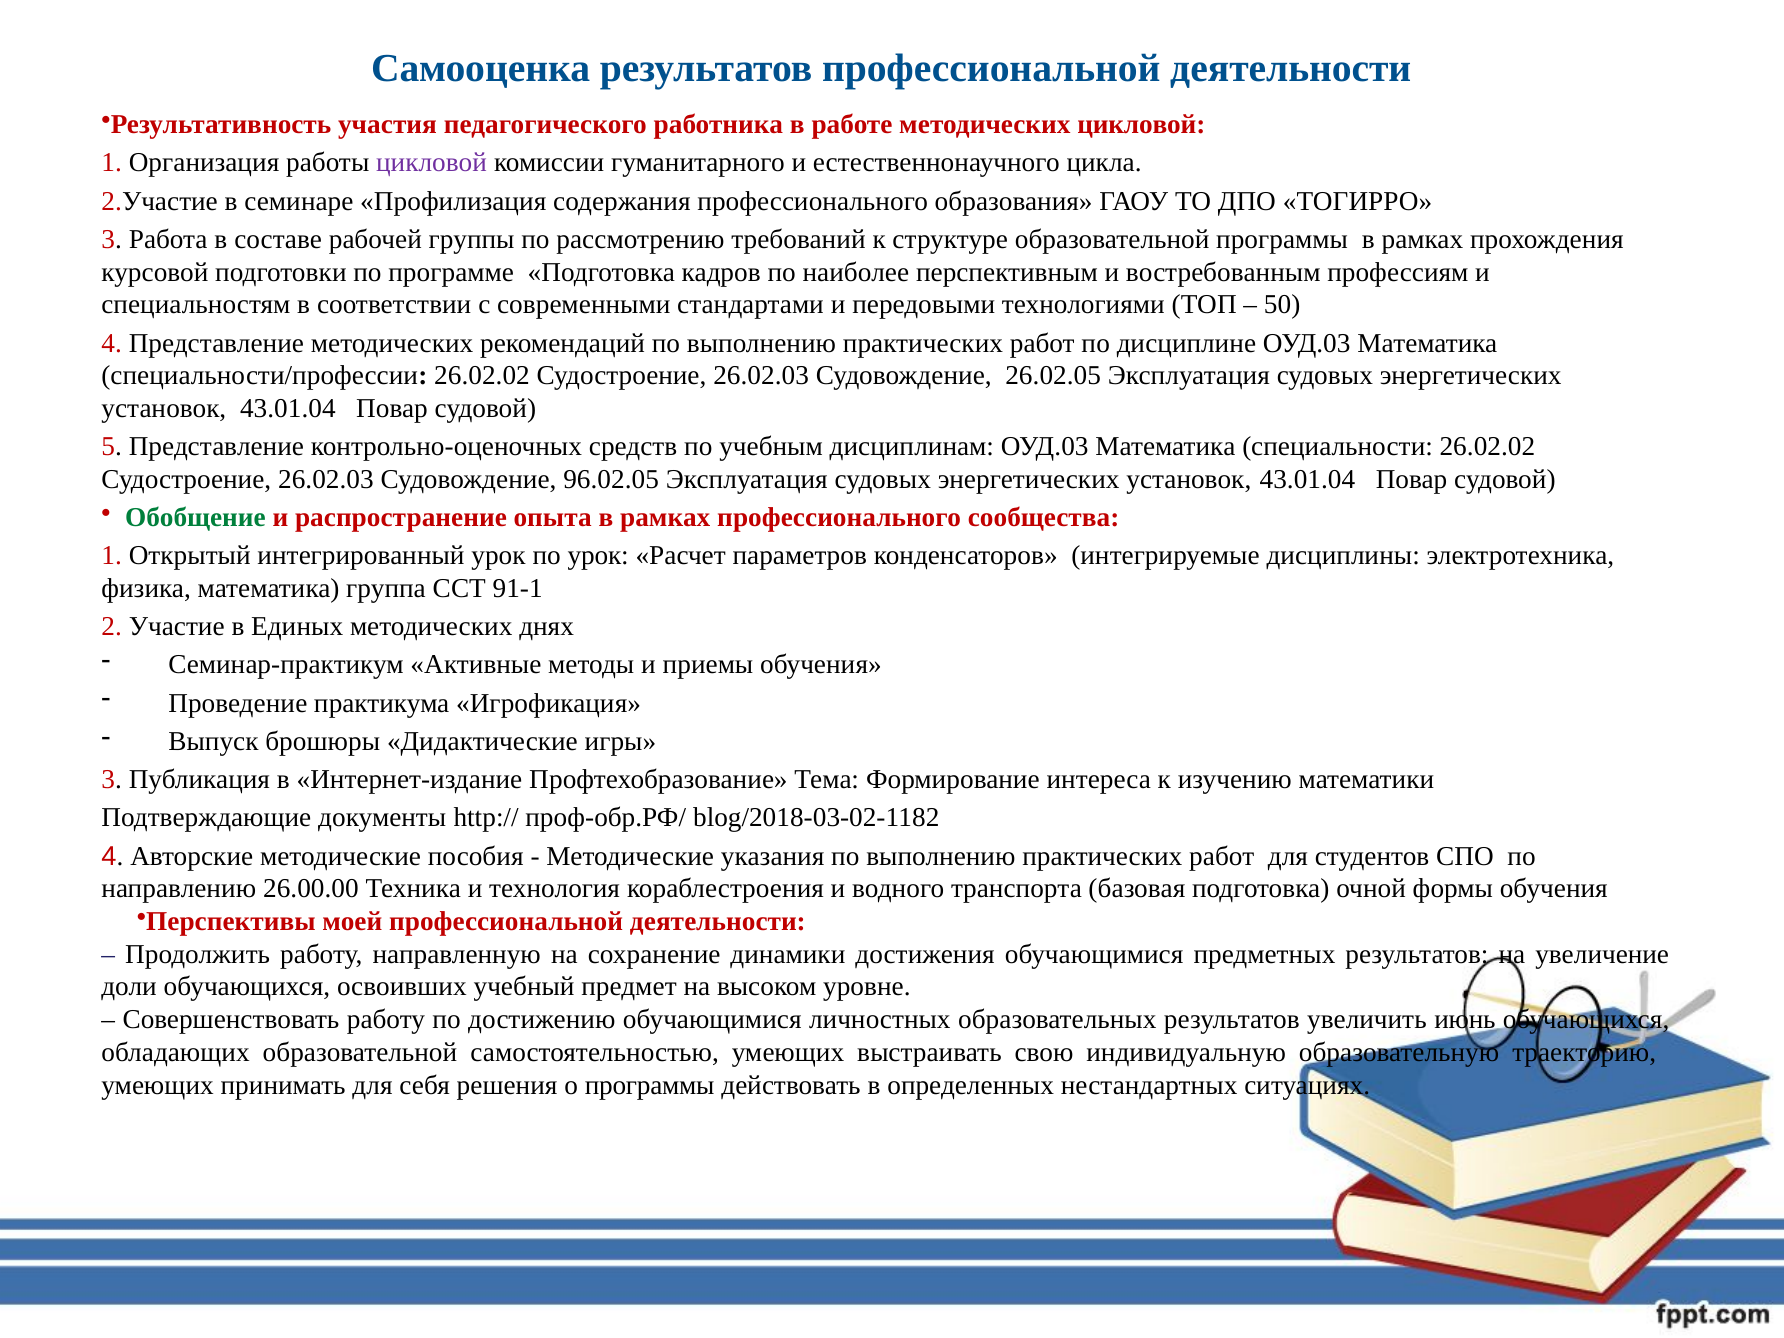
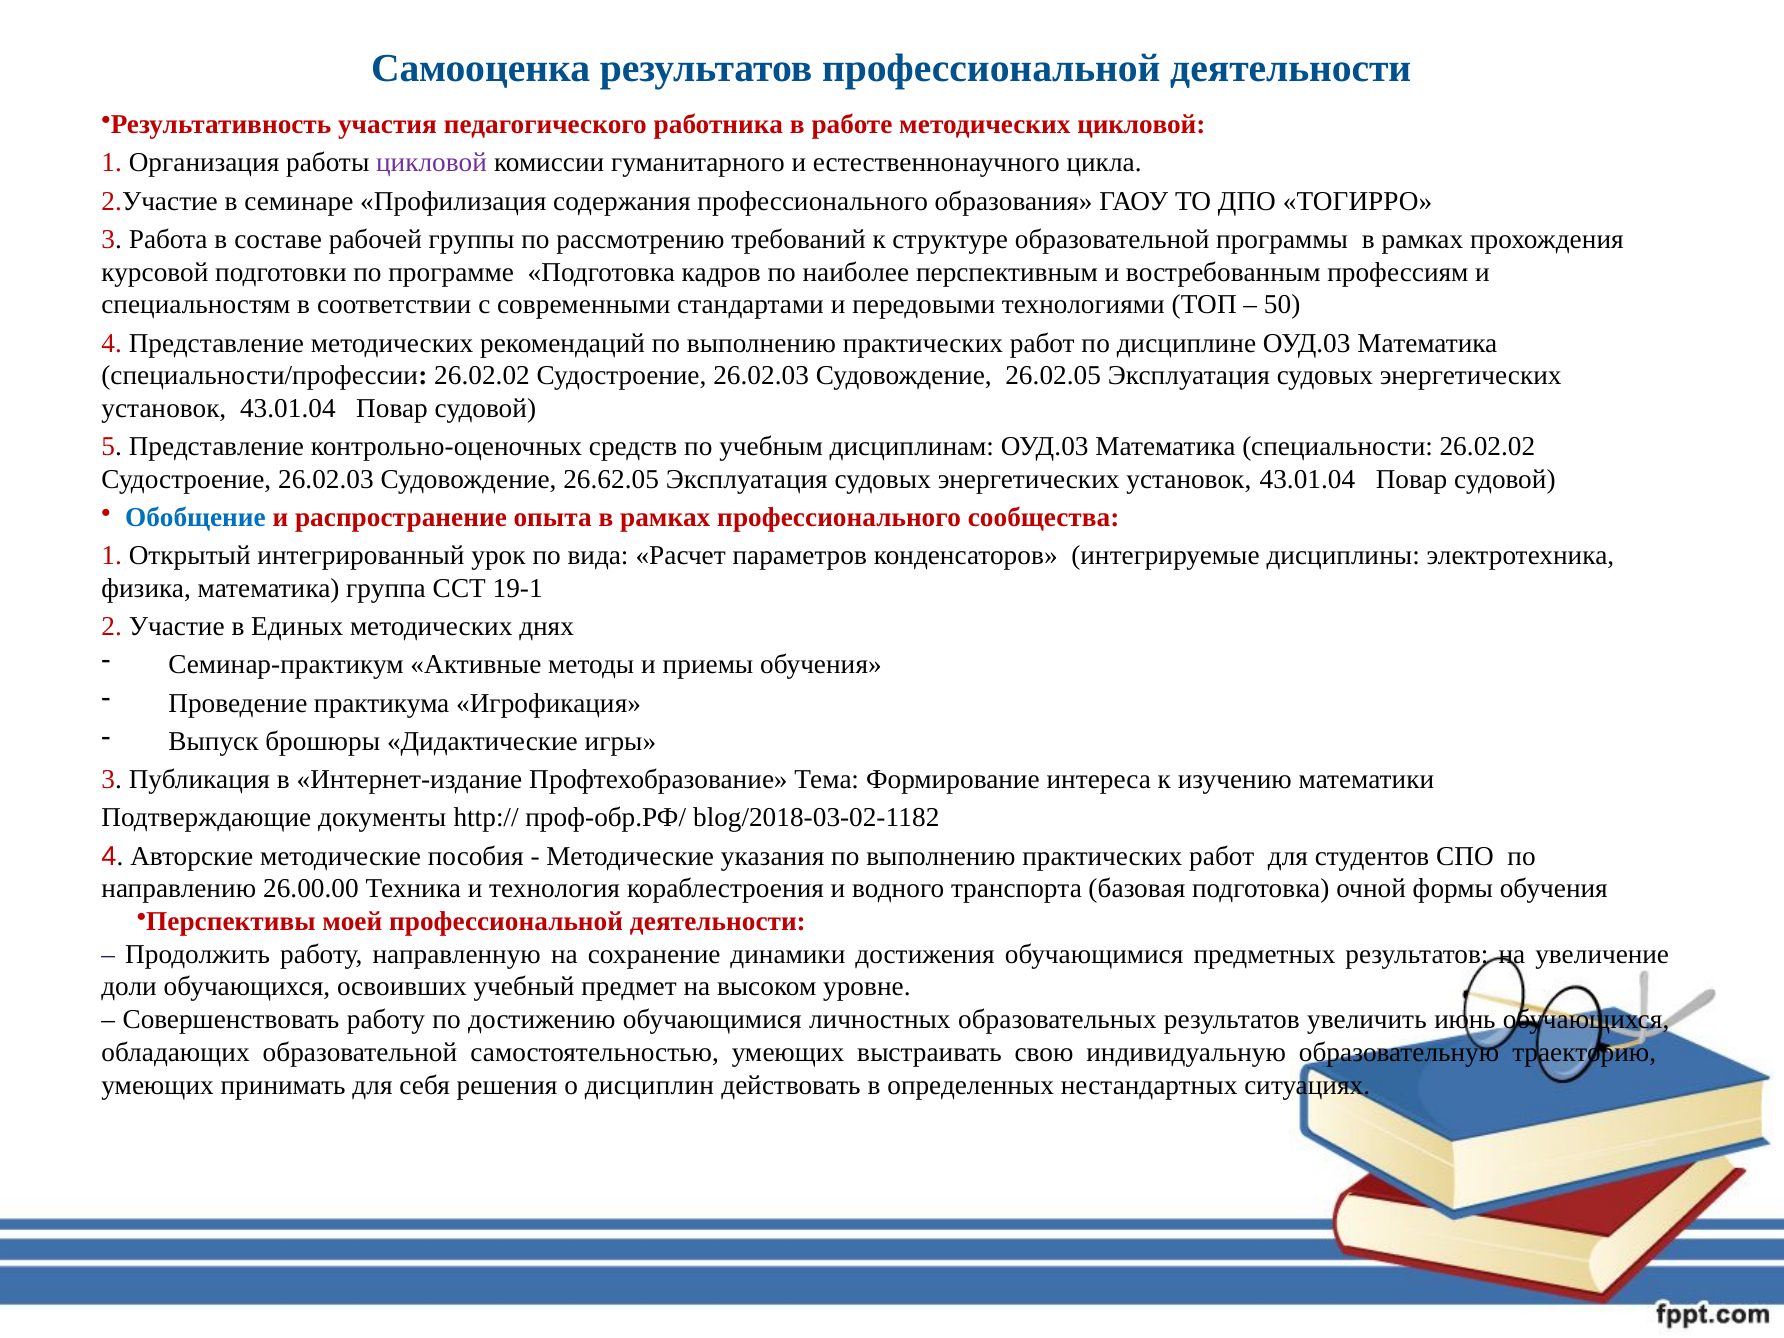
96.02.05: 96.02.05 -> 26.62.05 (611, 479)
Обобщение colour: green -> blue (195, 518)
по урок: урок -> вида (598, 556)
91-1: 91-1 -> 19-1 (518, 589)
о программы: программы -> дисциплин (649, 1085)
